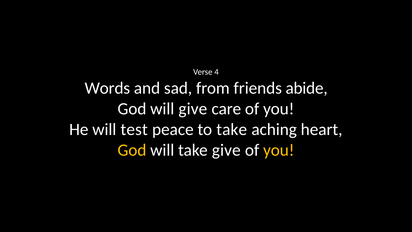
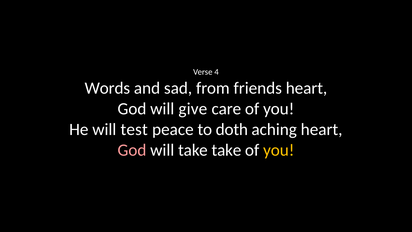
friends abide: abide -> heart (307, 88)
to take: take -> doth (232, 129)
God colour: yellow -> pink (132, 150)
take give: give -> take (226, 150)
